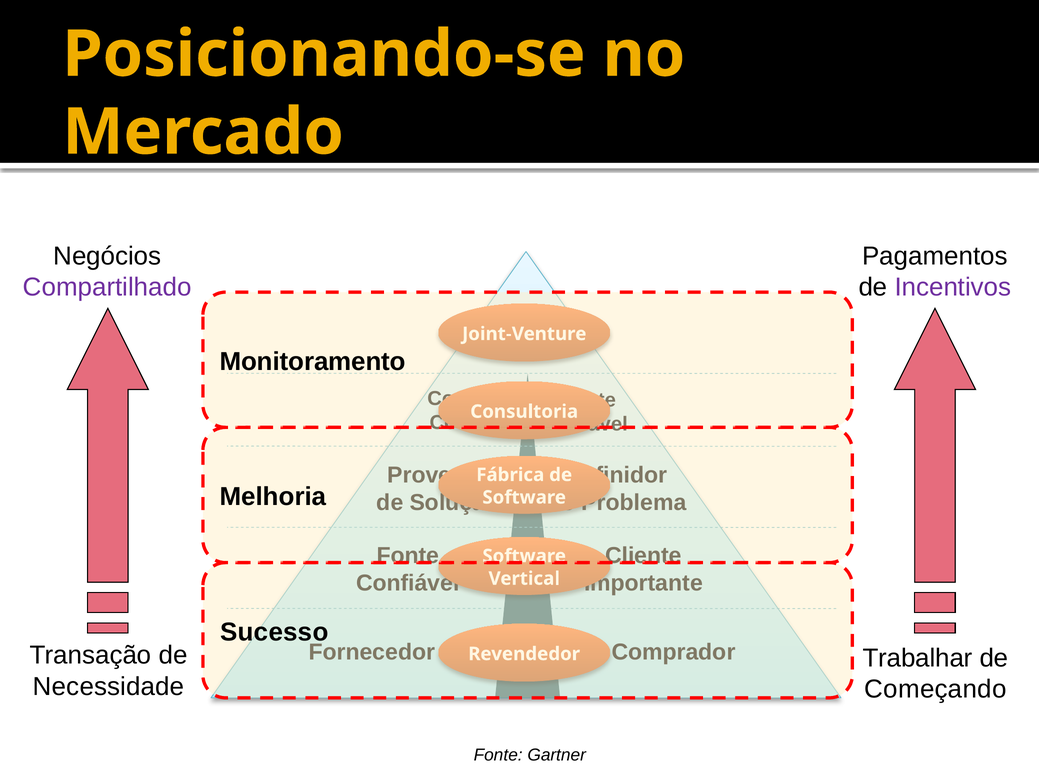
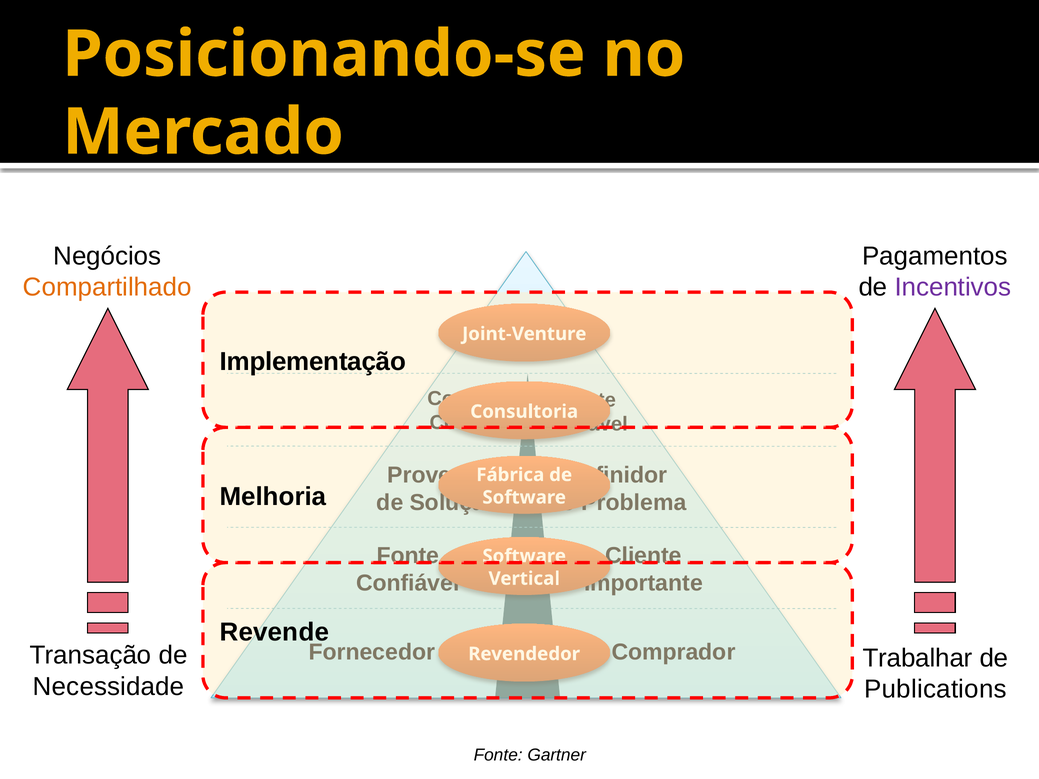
Compartilhado colour: purple -> orange (107, 287)
Monitoramento: Monitoramento -> Implementação (313, 362)
Sucesso: Sucesso -> Revende (274, 632)
Começando: Começando -> Publications (935, 690)
